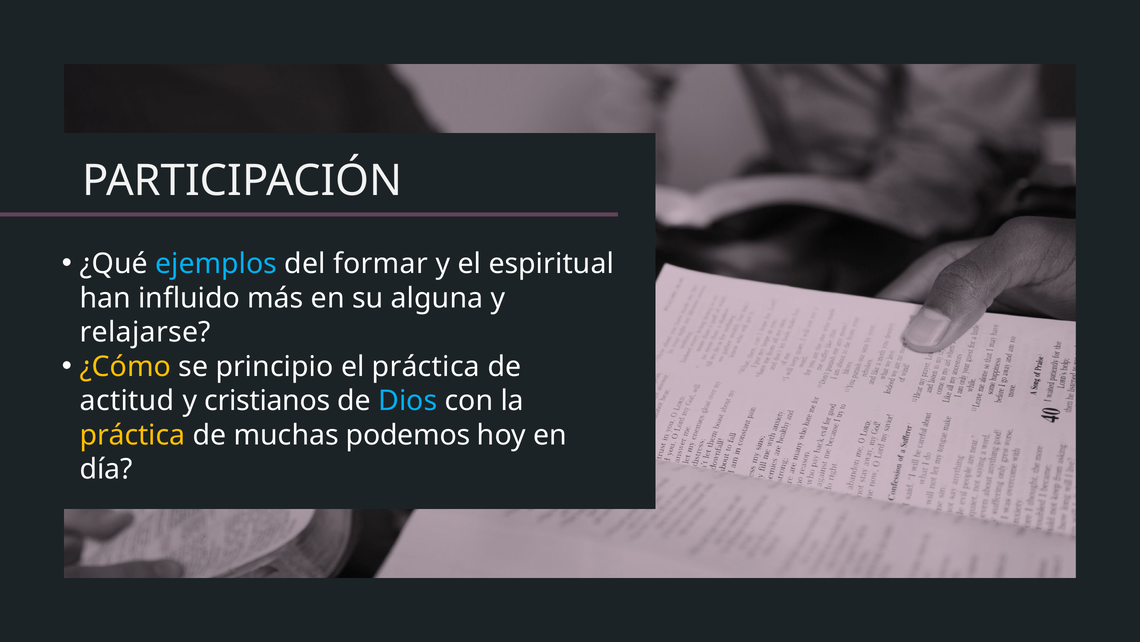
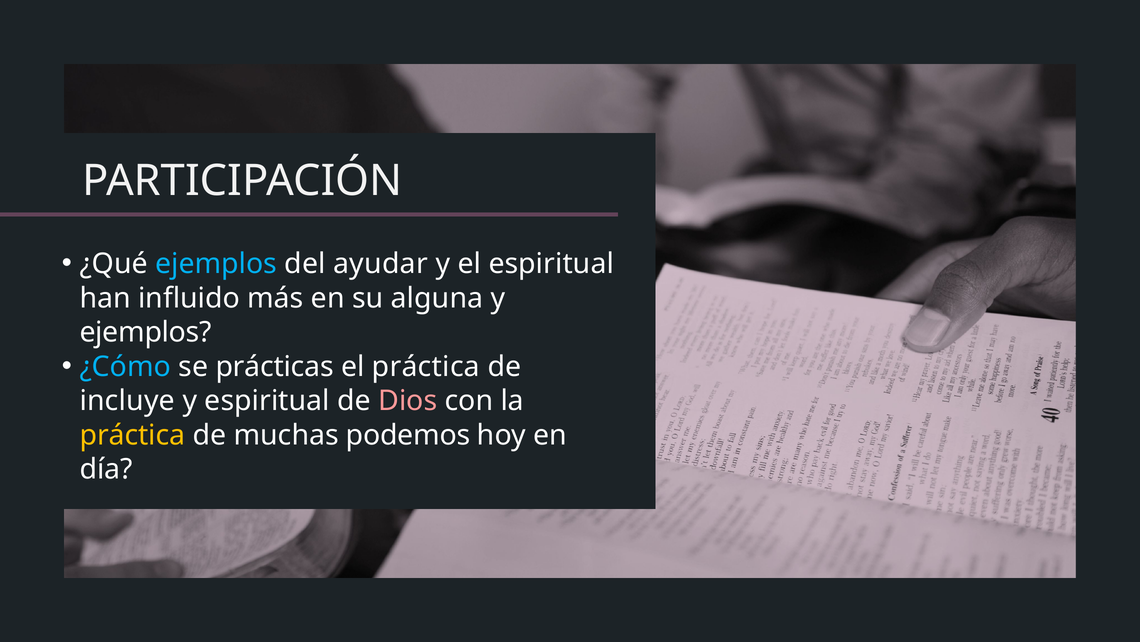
formar: formar -> ayudar (380, 264)
relajarse: relajarse -> ejemplos (146, 332)
¿Cómo colour: yellow -> light blue (125, 366)
principio: principio -> prácticas (275, 366)
actitud: actitud -> incluye (127, 400)
y cristianos: cristianos -> espiritual (267, 400)
Dios colour: light blue -> pink (408, 400)
